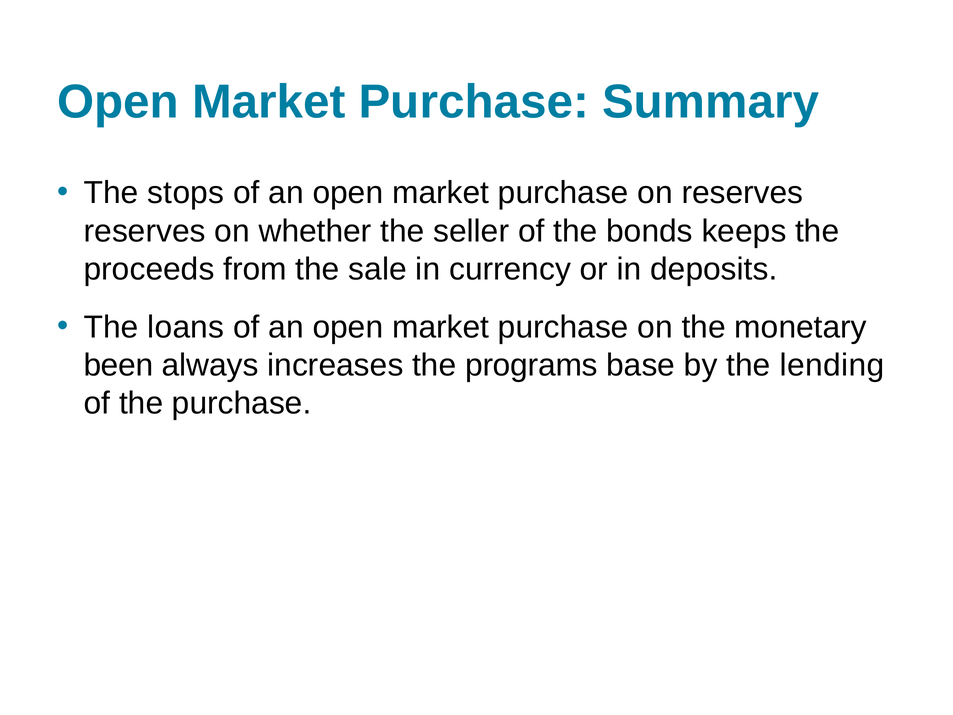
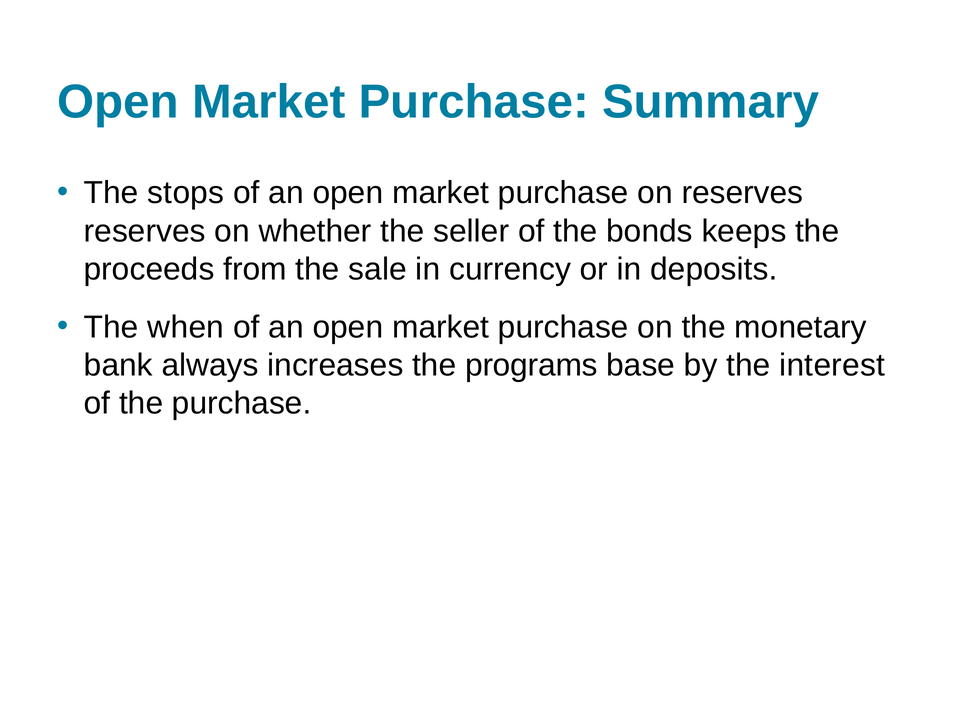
loans: loans -> when (186, 327)
been: been -> bank (118, 365)
lending: lending -> interest (832, 365)
